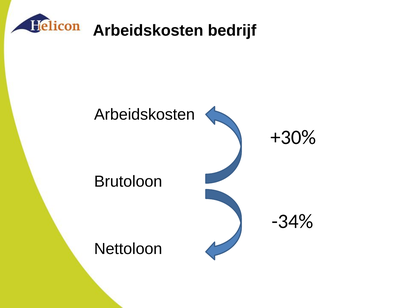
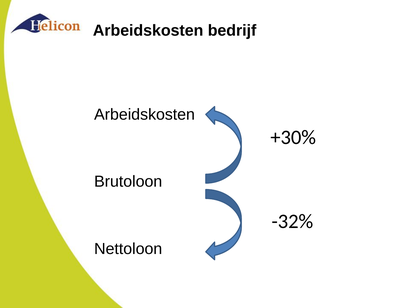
-34%: -34% -> -32% (292, 221)
